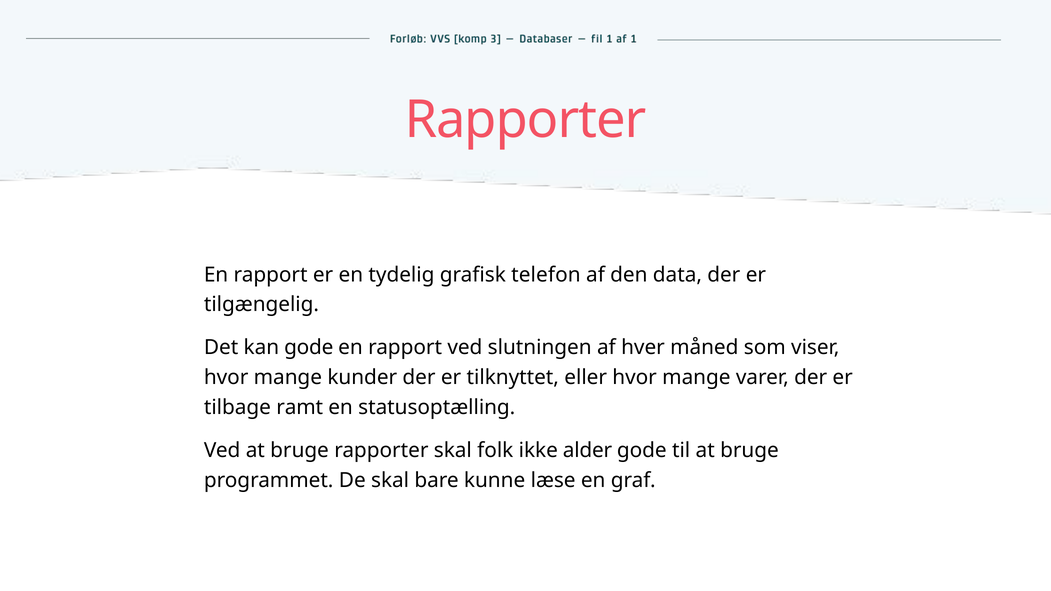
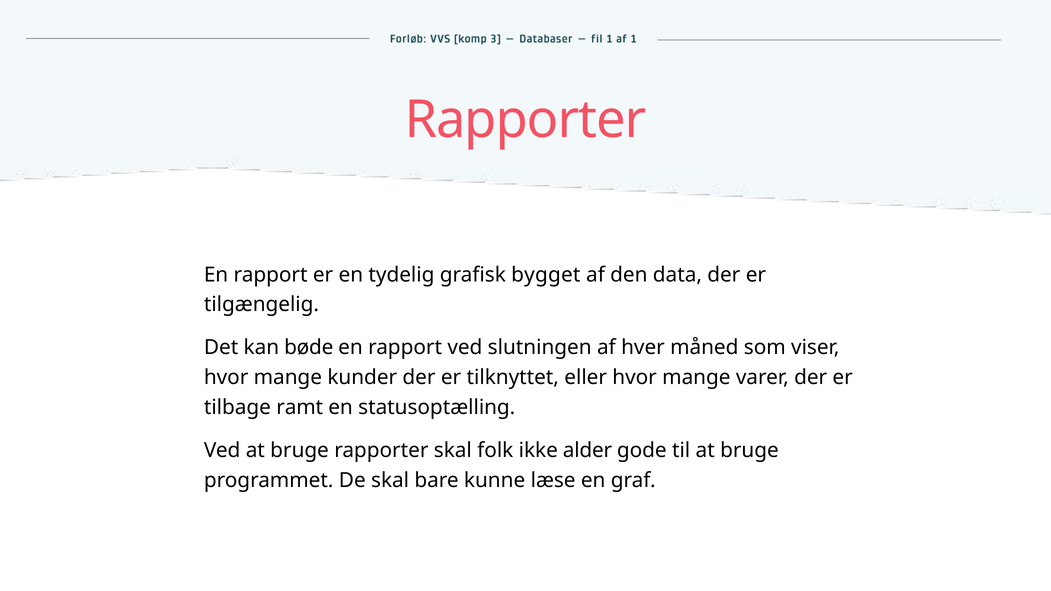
telefon: telefon -> bygget (546, 275)
kan gode: gode -> bøde (309, 348)
